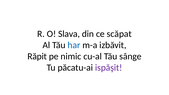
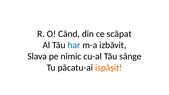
Slava: Slava -> Când (69, 34)
Răpit: Răpit -> Slava (37, 56)
ispăşit colour: purple -> orange (109, 68)
